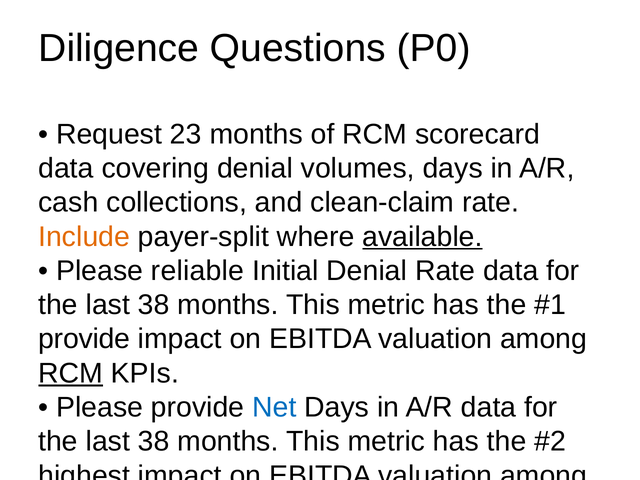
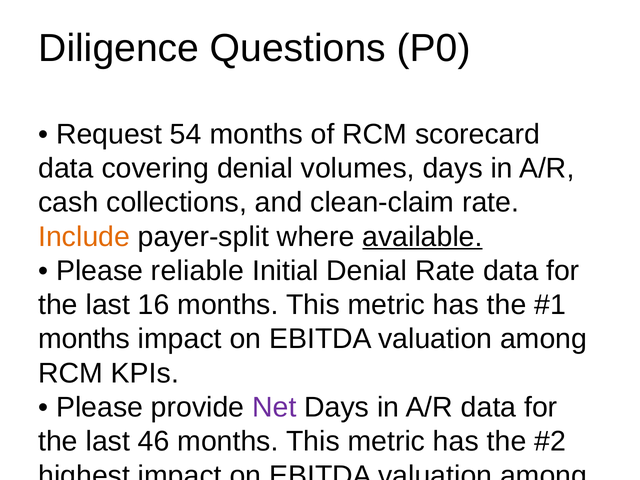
23: 23 -> 54 (186, 134)
38: 38 -> 16 (154, 305)
provide: provide -> months (84, 339)
RCM underline: present -> none (71, 373)
Net colour: blue -> purple (274, 407)
38: 38 -> 46 (154, 441)
